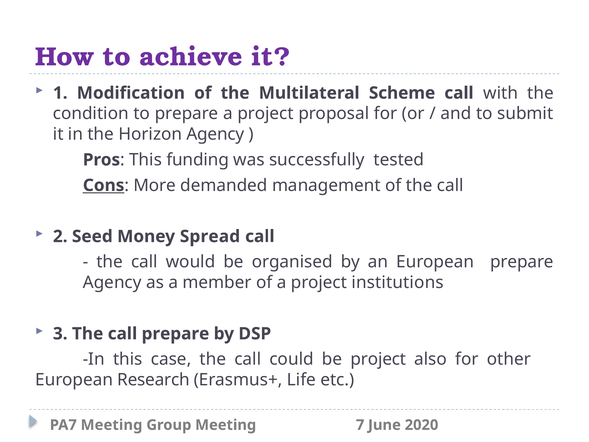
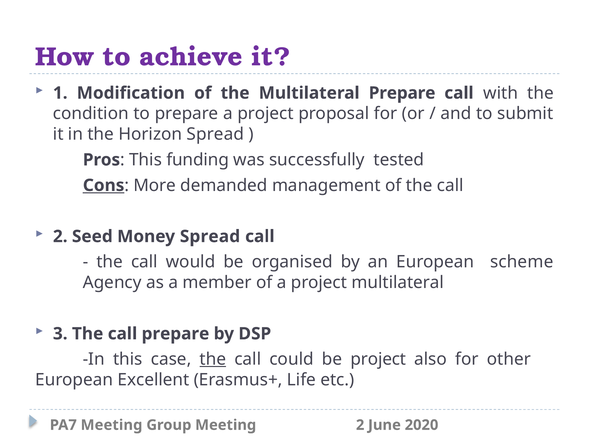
Multilateral Scheme: Scheme -> Prepare (402, 93)
Horizon Agency: Agency -> Spread (215, 134)
European prepare: prepare -> scheme (522, 262)
project institutions: institutions -> multilateral (398, 282)
the underline: none -> present (213, 359)
Research: Research -> Excellent (153, 380)
Meeting 7: 7 -> 2 (360, 425)
